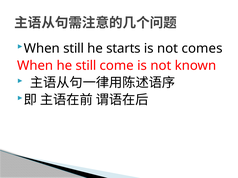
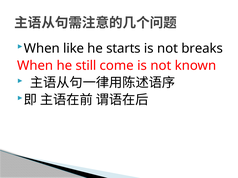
When still: still -> like (74, 49)
comes: comes -> breaks (202, 49)
